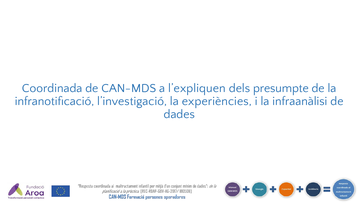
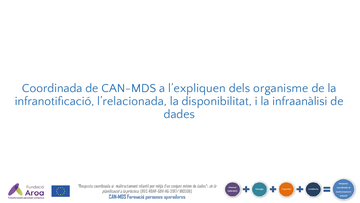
presumpte: presumpte -> organisme (281, 88)
l’investigació: l’investigació -> l’relacionada (132, 101)
experiències: experiències -> disponibilitat (217, 101)
